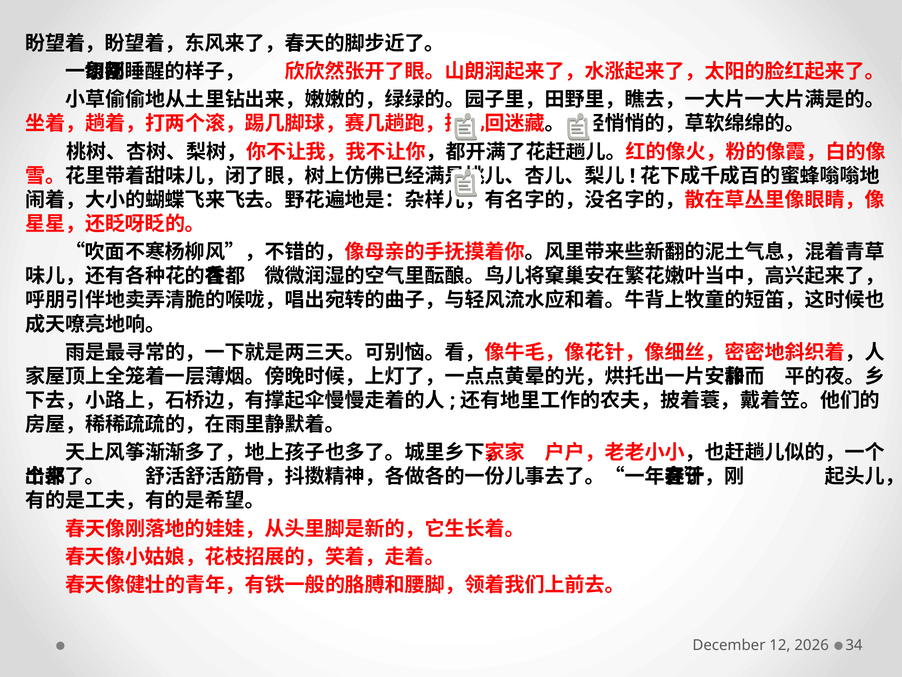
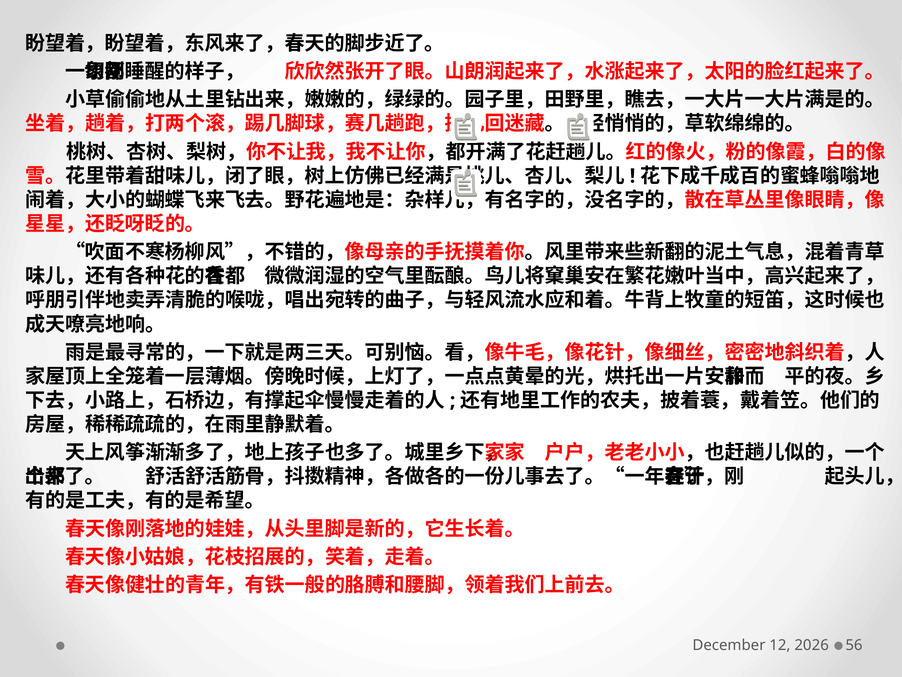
34: 34 -> 56 (854, 645)
